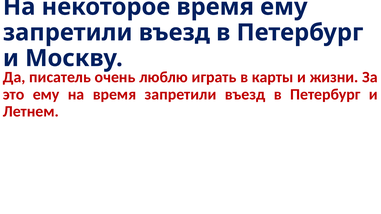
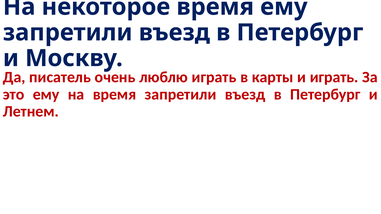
и жизни: жизни -> играть (334, 77)
